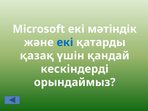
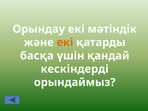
Microsoft: Microsoft -> Орындау (39, 29)
екі colour: blue -> orange (65, 42)
қазақ: қазақ -> басқа (37, 56)
